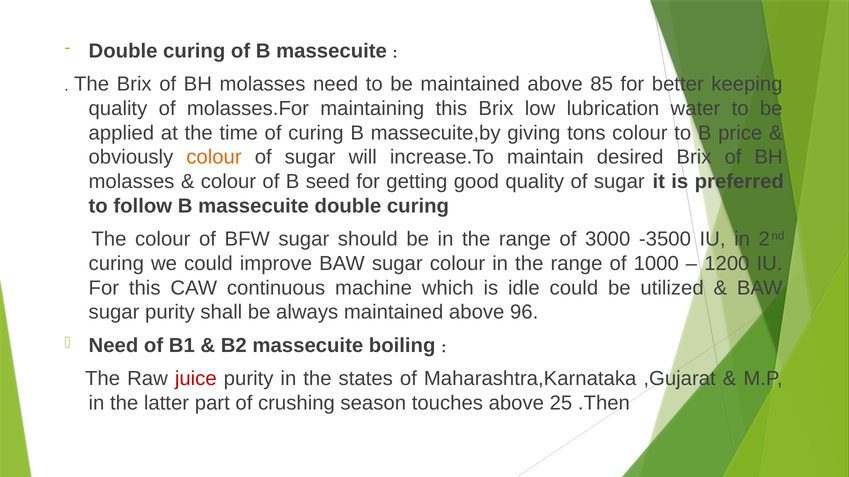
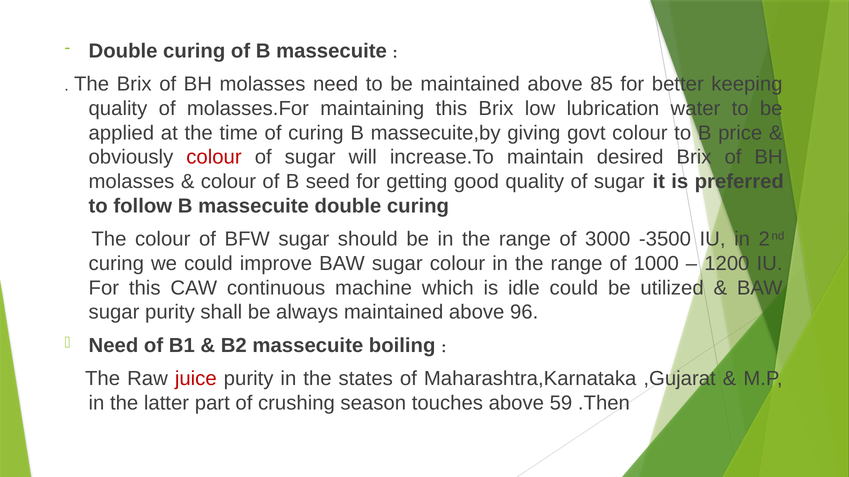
tons: tons -> govt (586, 133)
colour colour: orange -> red (214, 157)
25: 25 -> 59 (561, 403)
